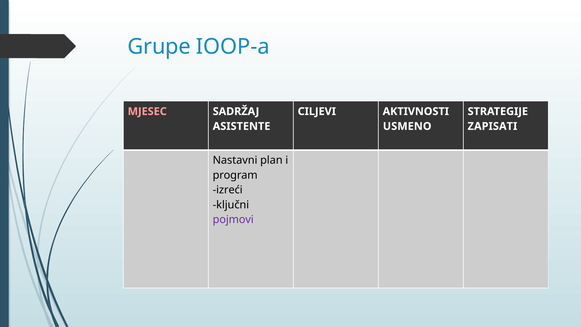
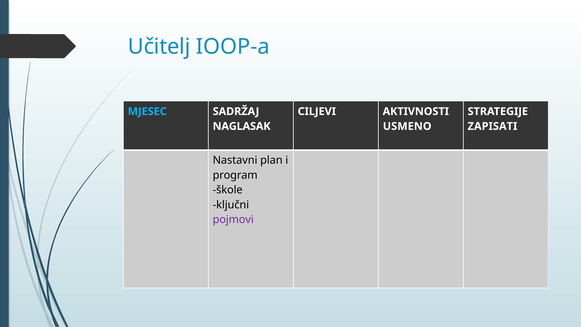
Grupe: Grupe -> Učitelj (159, 47)
MJESEC colour: pink -> light blue (147, 111)
ASISTENTE: ASISTENTE -> NAGLASAK (242, 126)
izreći: izreći -> škole (228, 190)
